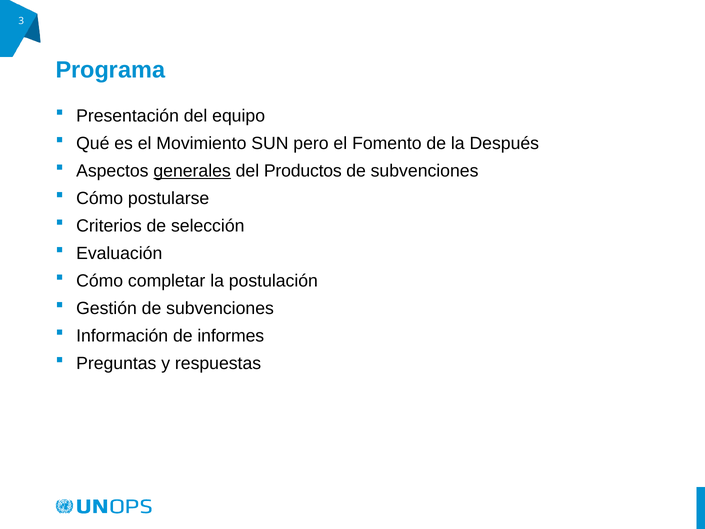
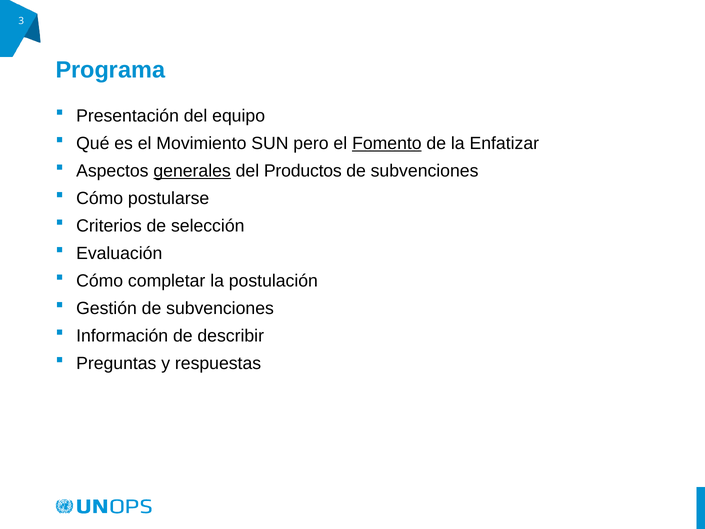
Fomento underline: none -> present (387, 143)
Después: Después -> Enfatizar (504, 143)
informes: informes -> describir (231, 336)
